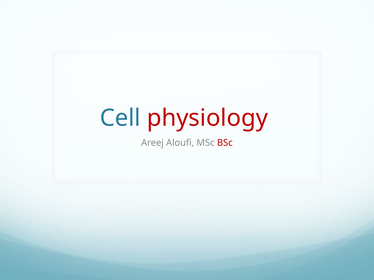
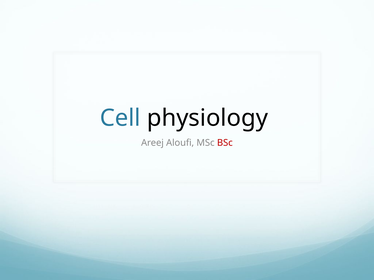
physiology colour: red -> black (207, 118)
